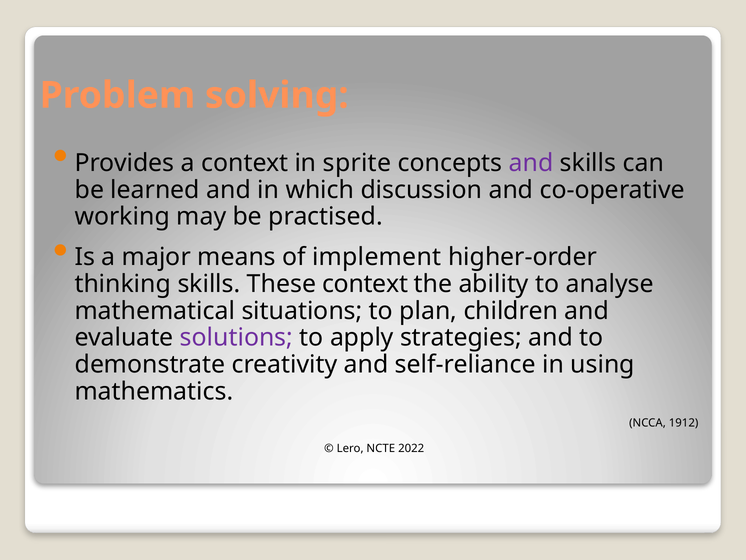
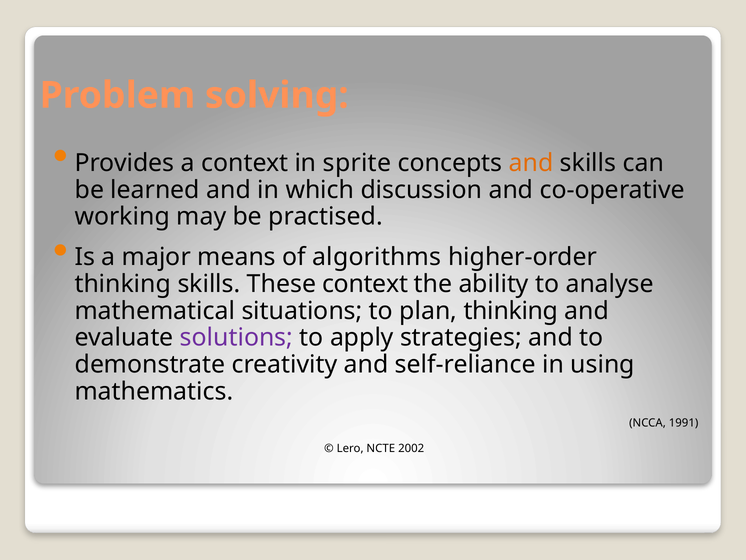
and colour: purple -> orange (531, 163)
implement: implement -> algorithms (377, 257)
plan children: children -> thinking (511, 311)
1912: 1912 -> 1991 (684, 422)
2022: 2022 -> 2002 (411, 448)
